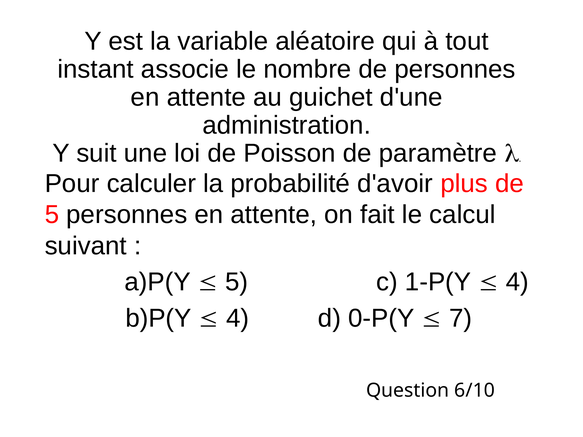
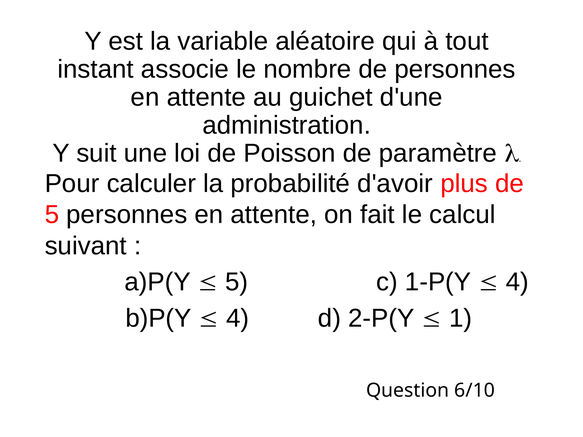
0-P(Y: 0-P(Y -> 2-P(Y (381, 319)
7: 7 -> 1 (461, 319)
